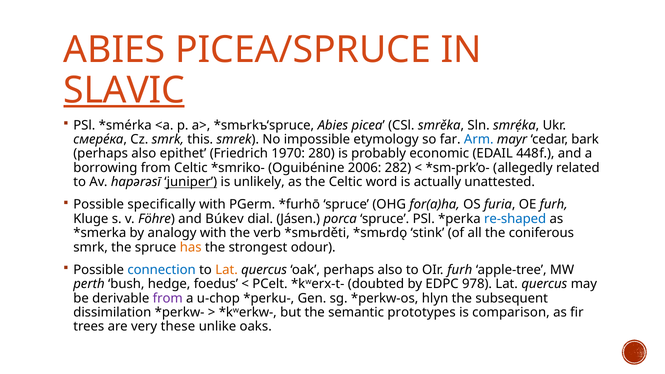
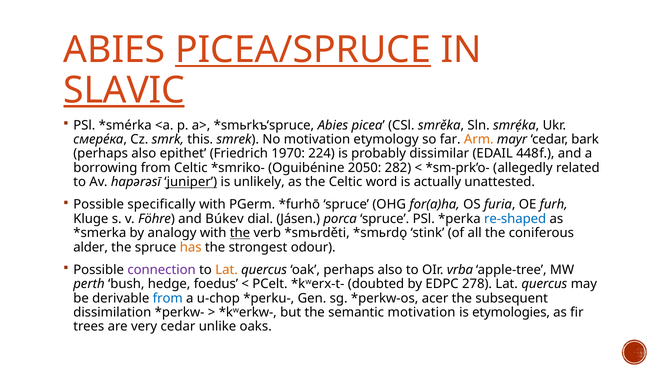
PICEA/SPRUCE underline: none -> present (303, 50)
No impossible: impossible -> motivation (317, 139)
Arm colour: blue -> orange (479, 139)
280: 280 -> 224 (322, 154)
economic: economic -> dissimilar (439, 154)
2006: 2006 -> 2050 (365, 168)
the underline: none -> present (240, 233)
smrk: smrk -> alder (91, 247)
connection colour: blue -> purple (162, 270)
OIr furh: furh -> vrba (460, 270)
978: 978 -> 278 (477, 284)
from colour: purple -> blue (168, 298)
hlyn: hlyn -> acer (435, 298)
semantic prototypes: prototypes -> motivation (422, 312)
comparison: comparison -> etymologies (511, 312)
very these: these -> cedar (178, 327)
